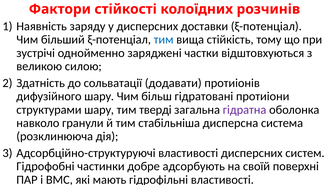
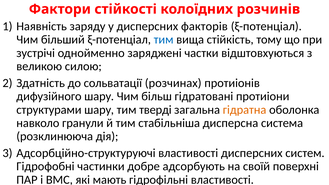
доставки: доставки -> факторів (204, 26)
додавати: додавати -> розчинах (173, 83)
гідратна colour: purple -> orange (245, 110)
